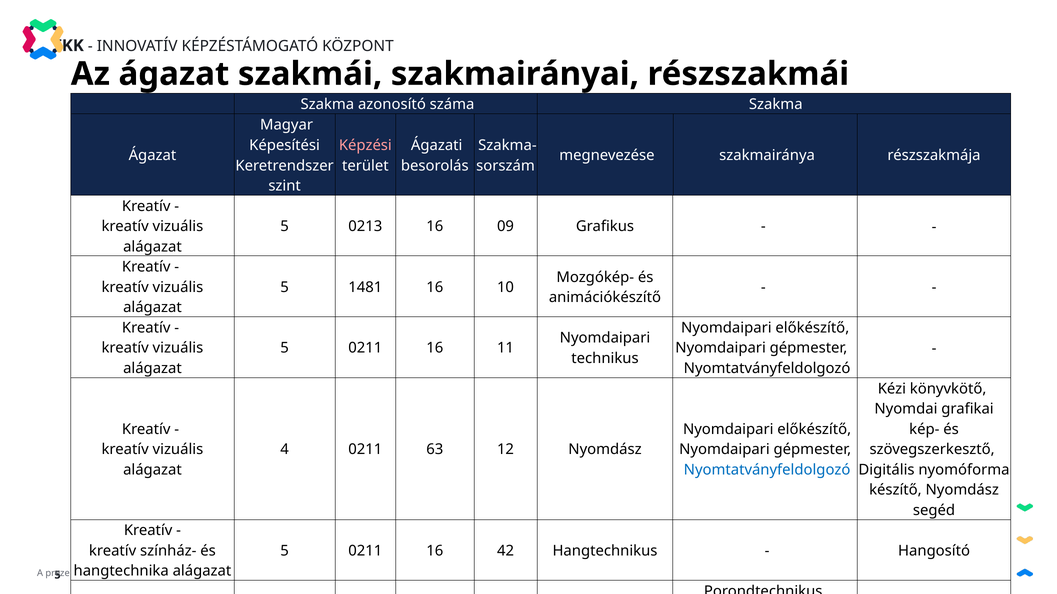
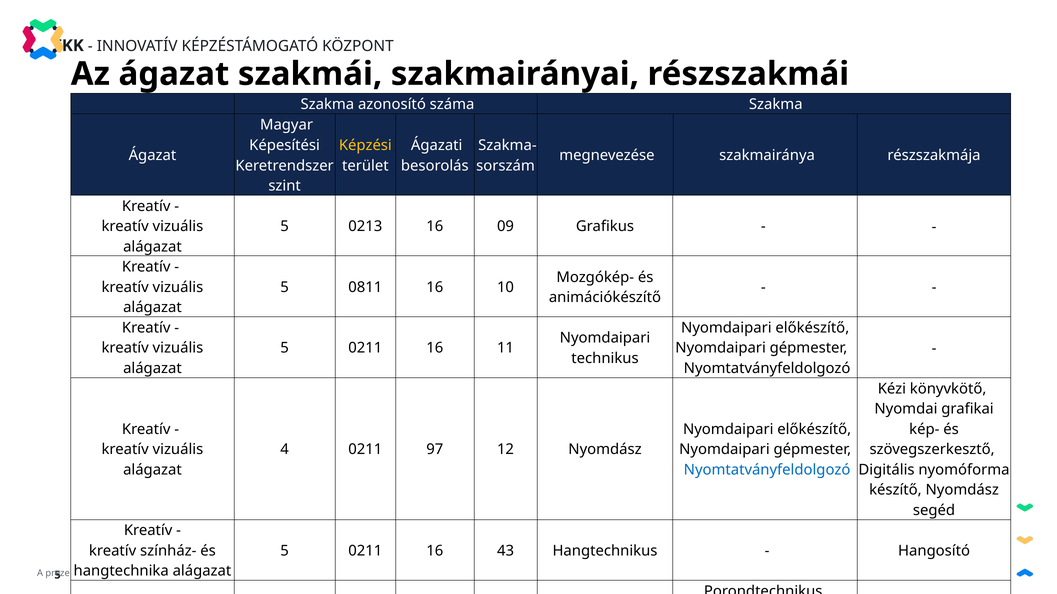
Képzési colour: pink -> yellow (365, 145)
1481: 1481 -> 0811 (365, 288)
63: 63 -> 97 (435, 450)
42: 42 -> 43 (506, 551)
